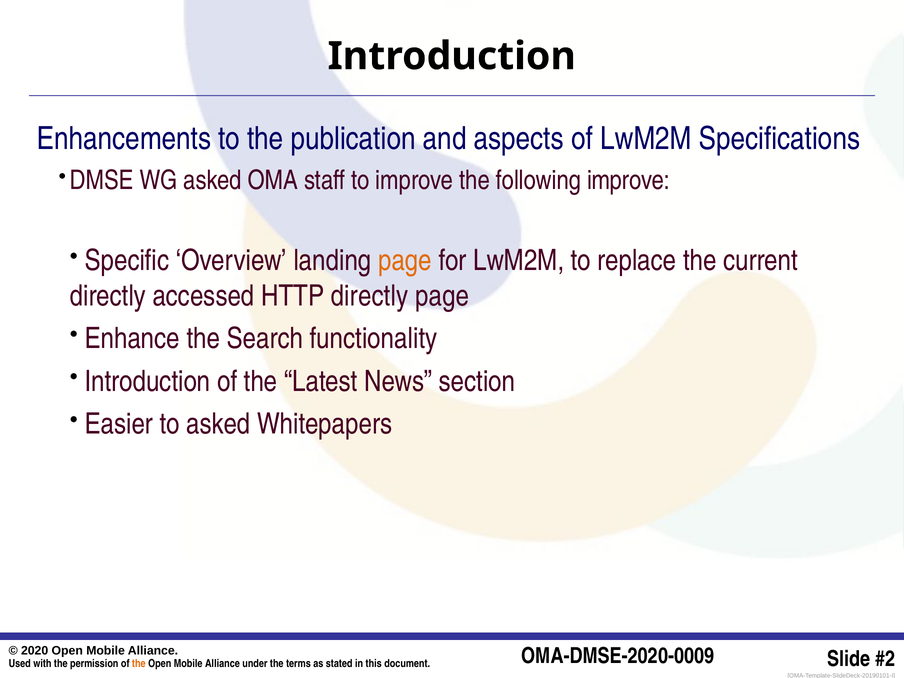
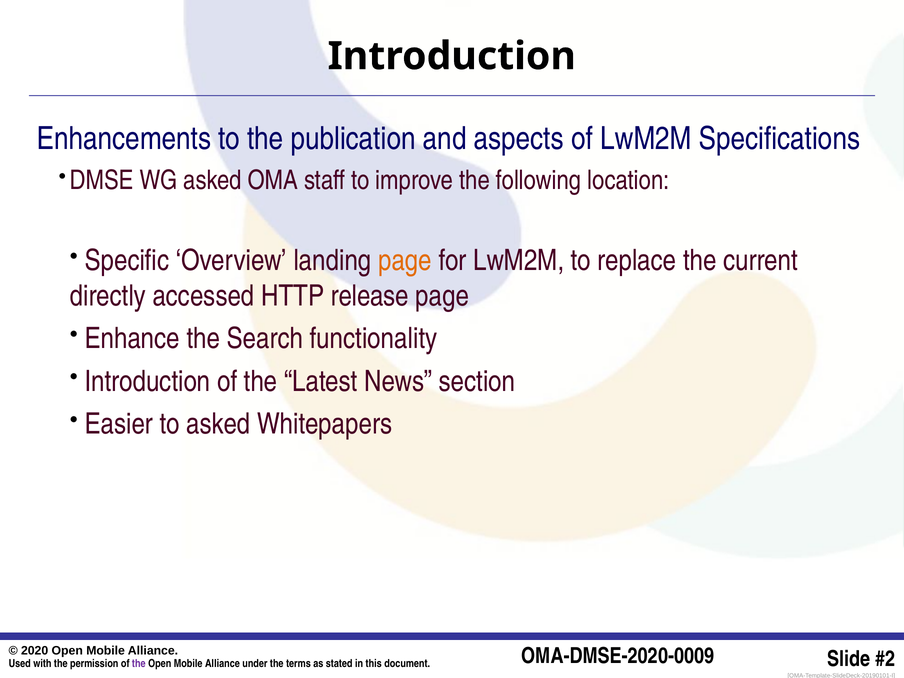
following improve: improve -> location (628, 180)
HTTP directly: directly -> release (370, 296)
the colour: orange -> purple (139, 663)
